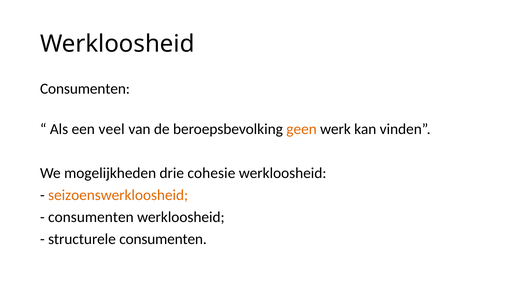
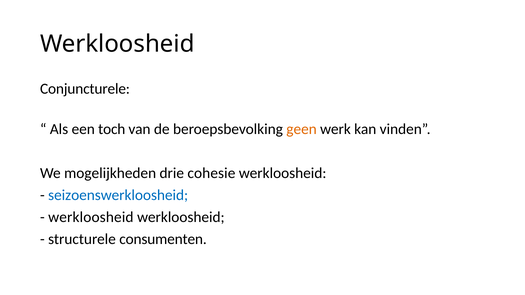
Consumenten: Consumenten -> Conjuncturele (85, 89)
veel: veel -> toch (112, 129)
seizoenswerkloosheid colour: orange -> blue (118, 195)
consumenten: consumenten -> werkloosheid (91, 217)
